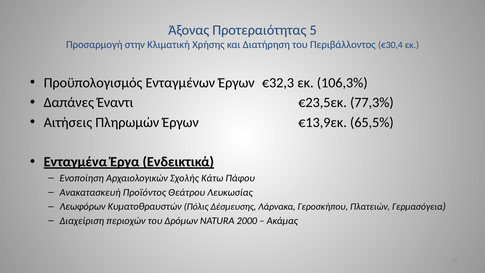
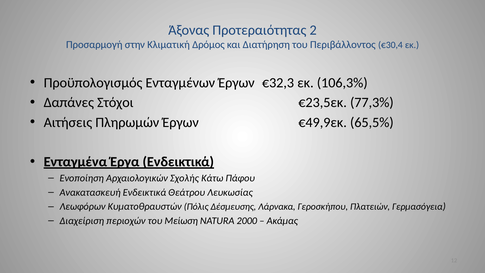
5: 5 -> 2 (313, 30)
Χρήσης: Χρήσης -> Δρόμος (208, 45)
Έναντι: Έναντι -> Στόχοι (115, 102)
€13,9εκ: €13,9εκ -> €49,9εκ (323, 122)
Ανακατασκευή Προϊόντος: Προϊόντος -> Ενδεικτικά (144, 192)
Δρόμων: Δρόμων -> Μείωση (181, 221)
